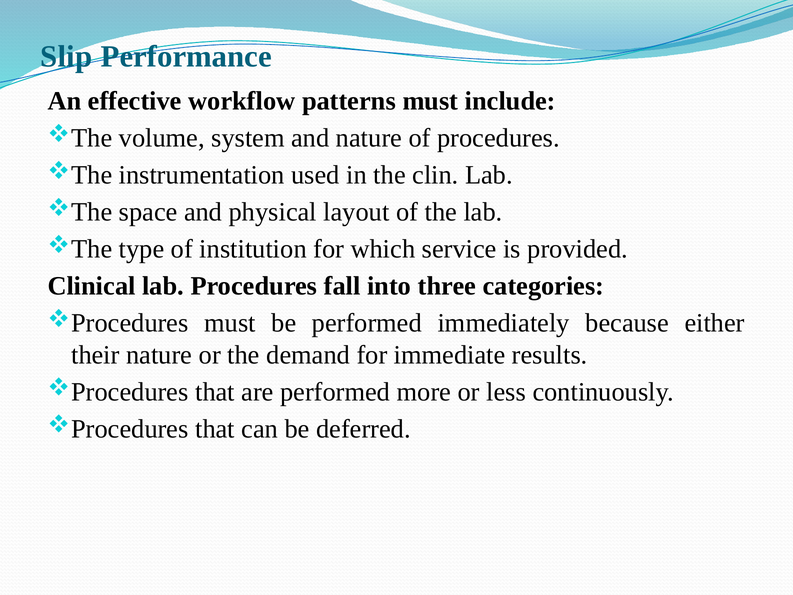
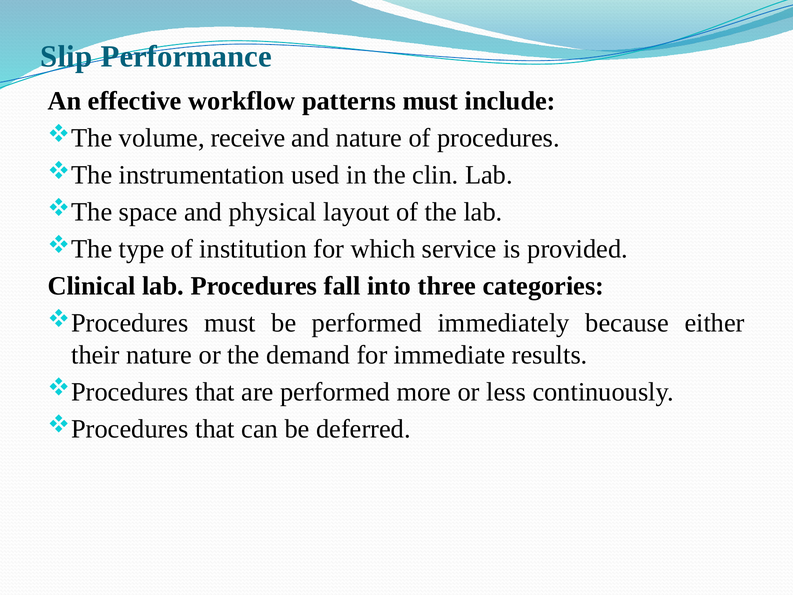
system: system -> receive (248, 138)
